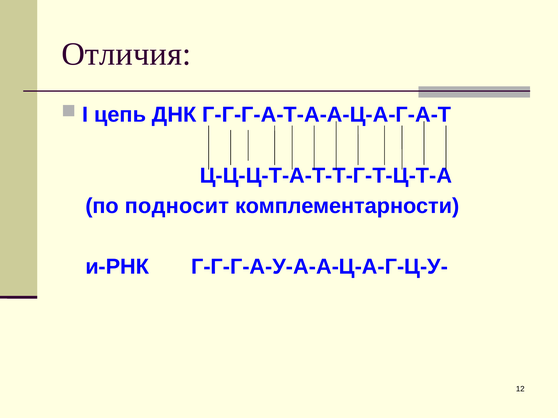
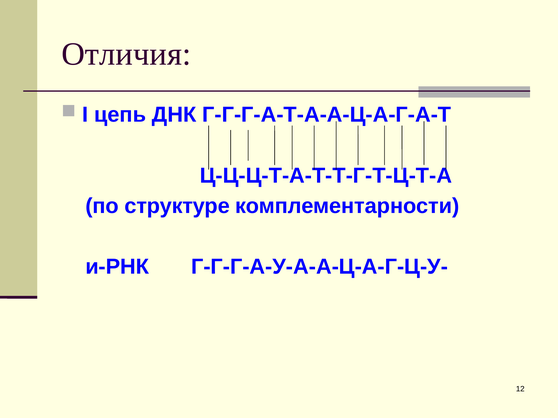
подносит: подносит -> структуре (177, 206)
